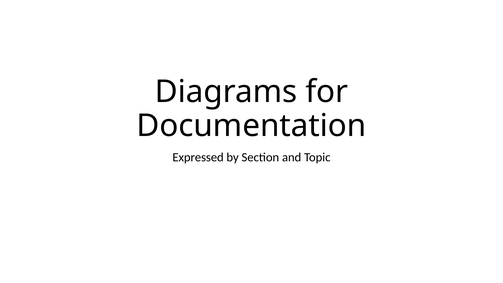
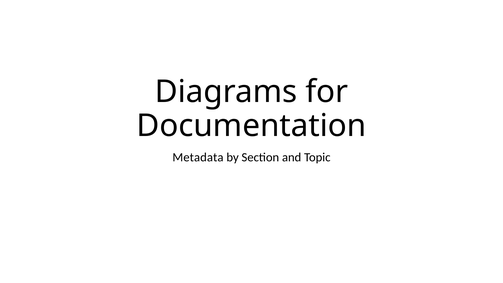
Expressed: Expressed -> Metadata (198, 157)
